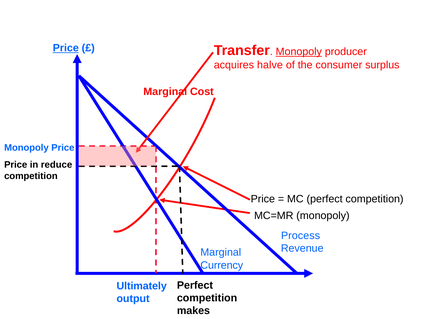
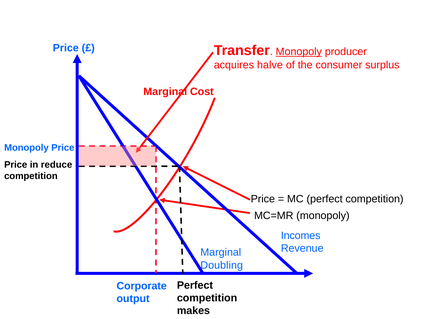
Price underline: present -> none (66, 48)
Process: Process -> Incomes (301, 236)
Currency: Currency -> Doubling (222, 266)
Ultimately: Ultimately -> Corporate (142, 286)
